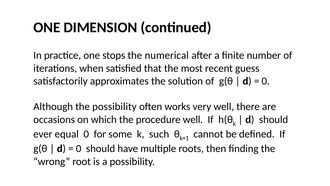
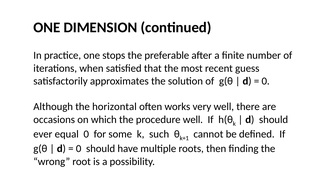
numerical: numerical -> preferable (167, 55)
the possibility: possibility -> horizontal (114, 106)
